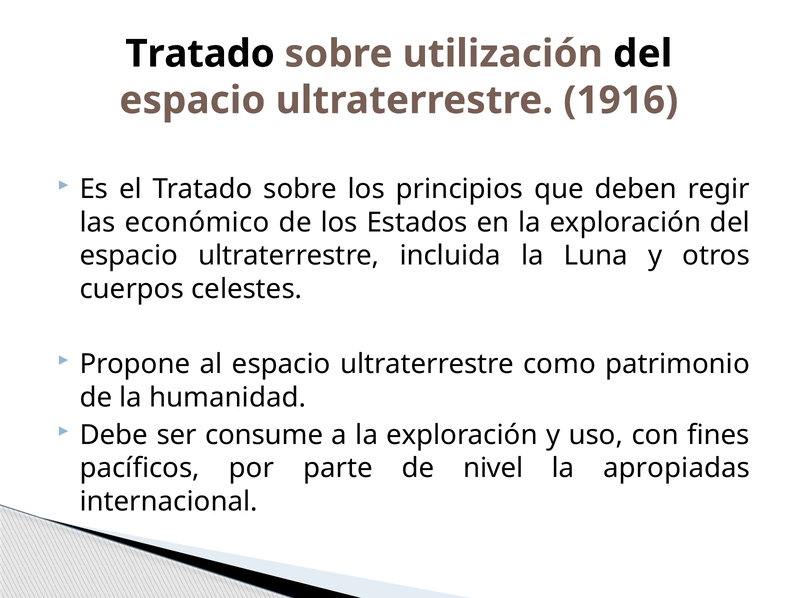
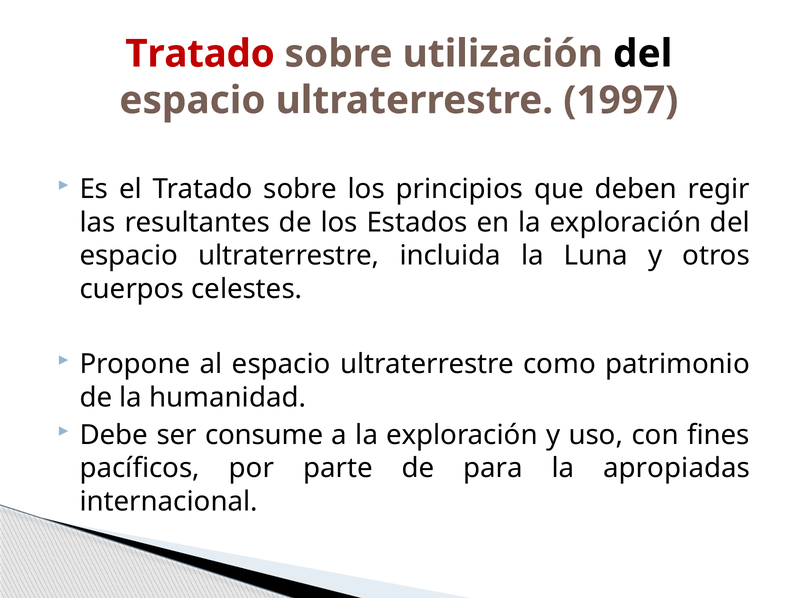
Tratado colour: black -> red (200, 54)
1916: 1916 -> 1997 (621, 100)
económico: económico -> resultantes (197, 223)
nivel: nivel -> para (493, 469)
